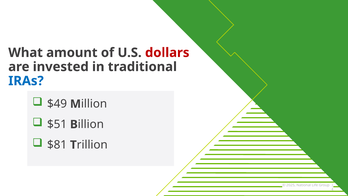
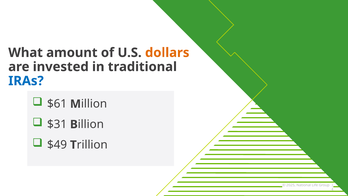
dollars colour: red -> orange (167, 53)
$49: $49 -> $61 (57, 104)
$51: $51 -> $31 (57, 124)
$81: $81 -> $49 (57, 145)
